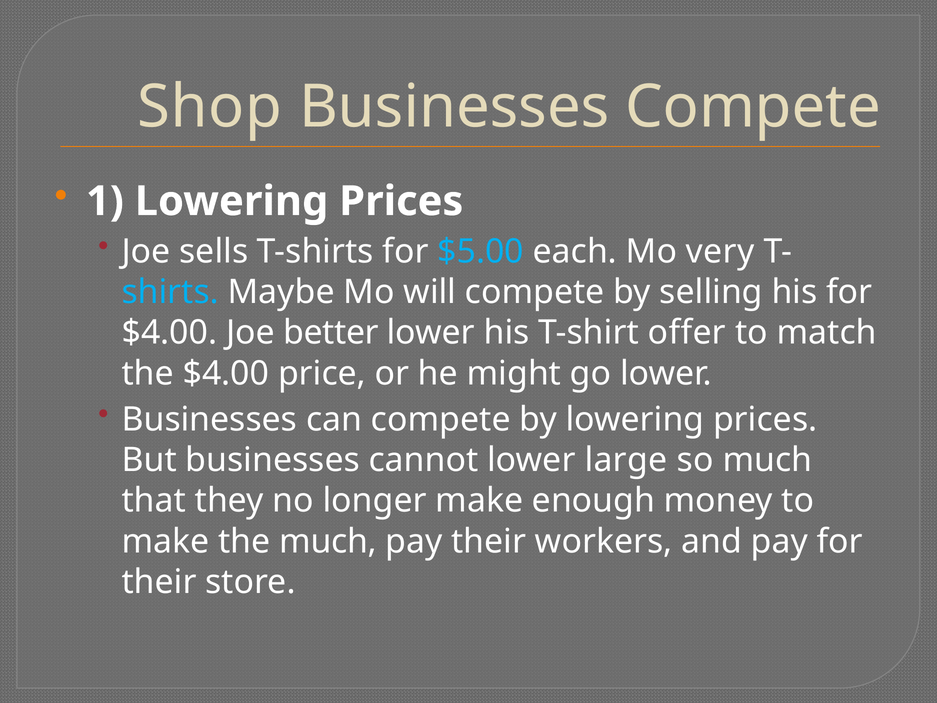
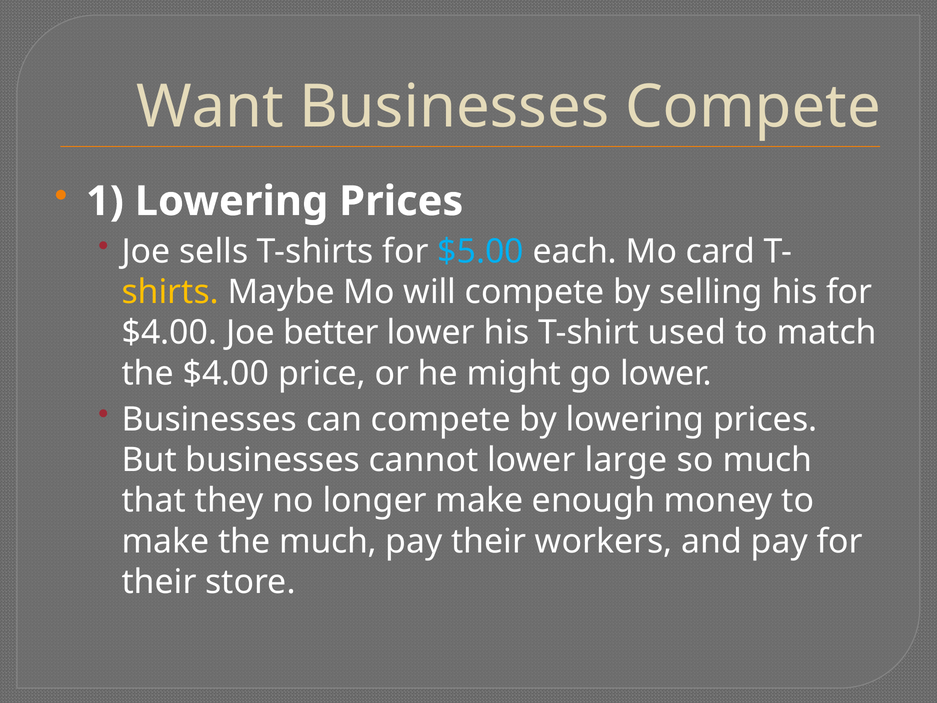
Shop: Shop -> Want (210, 107)
very: very -> card (720, 251)
shirts colour: light blue -> yellow (170, 292)
offer: offer -> used (687, 333)
